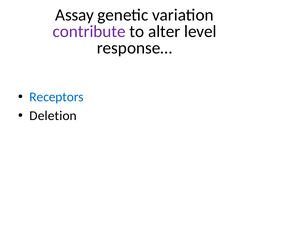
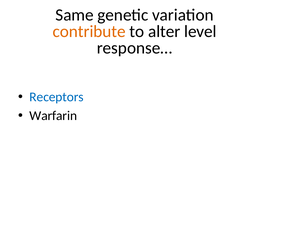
Assay: Assay -> Same (75, 15)
contribute colour: purple -> orange (89, 32)
Deletion: Deletion -> Warfarin (53, 116)
